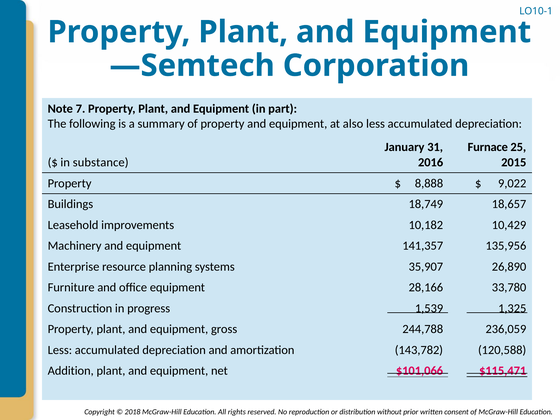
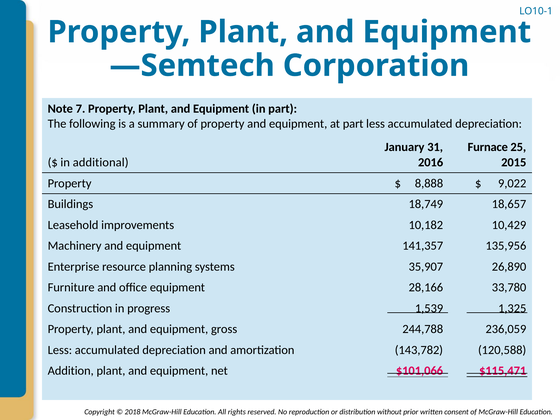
at also: also -> part (353, 124)
substance: substance -> additional (101, 162)
